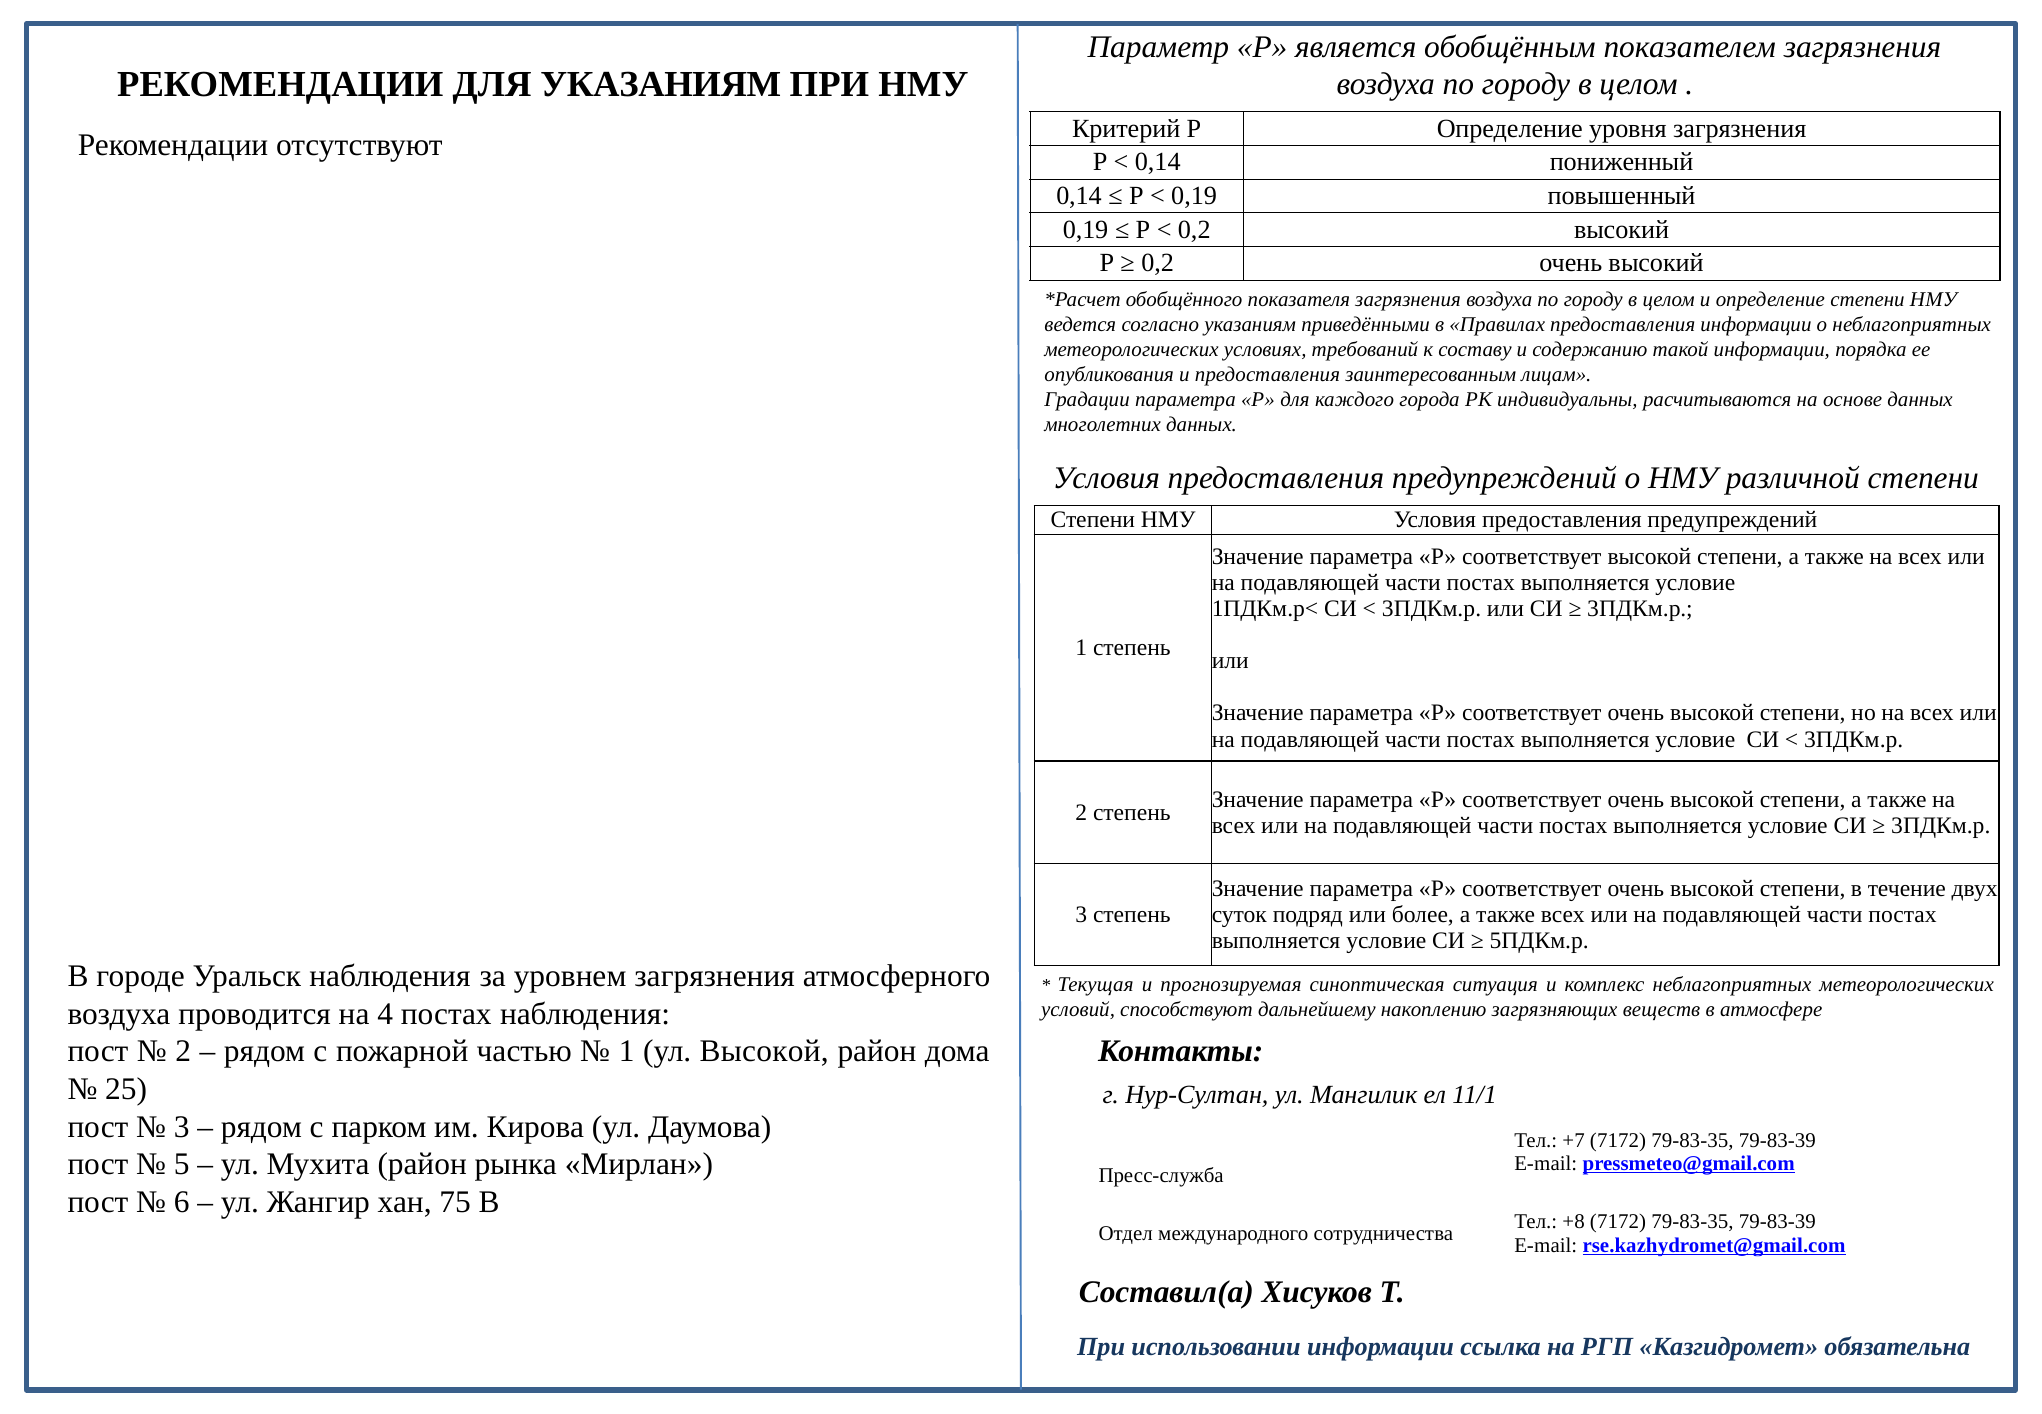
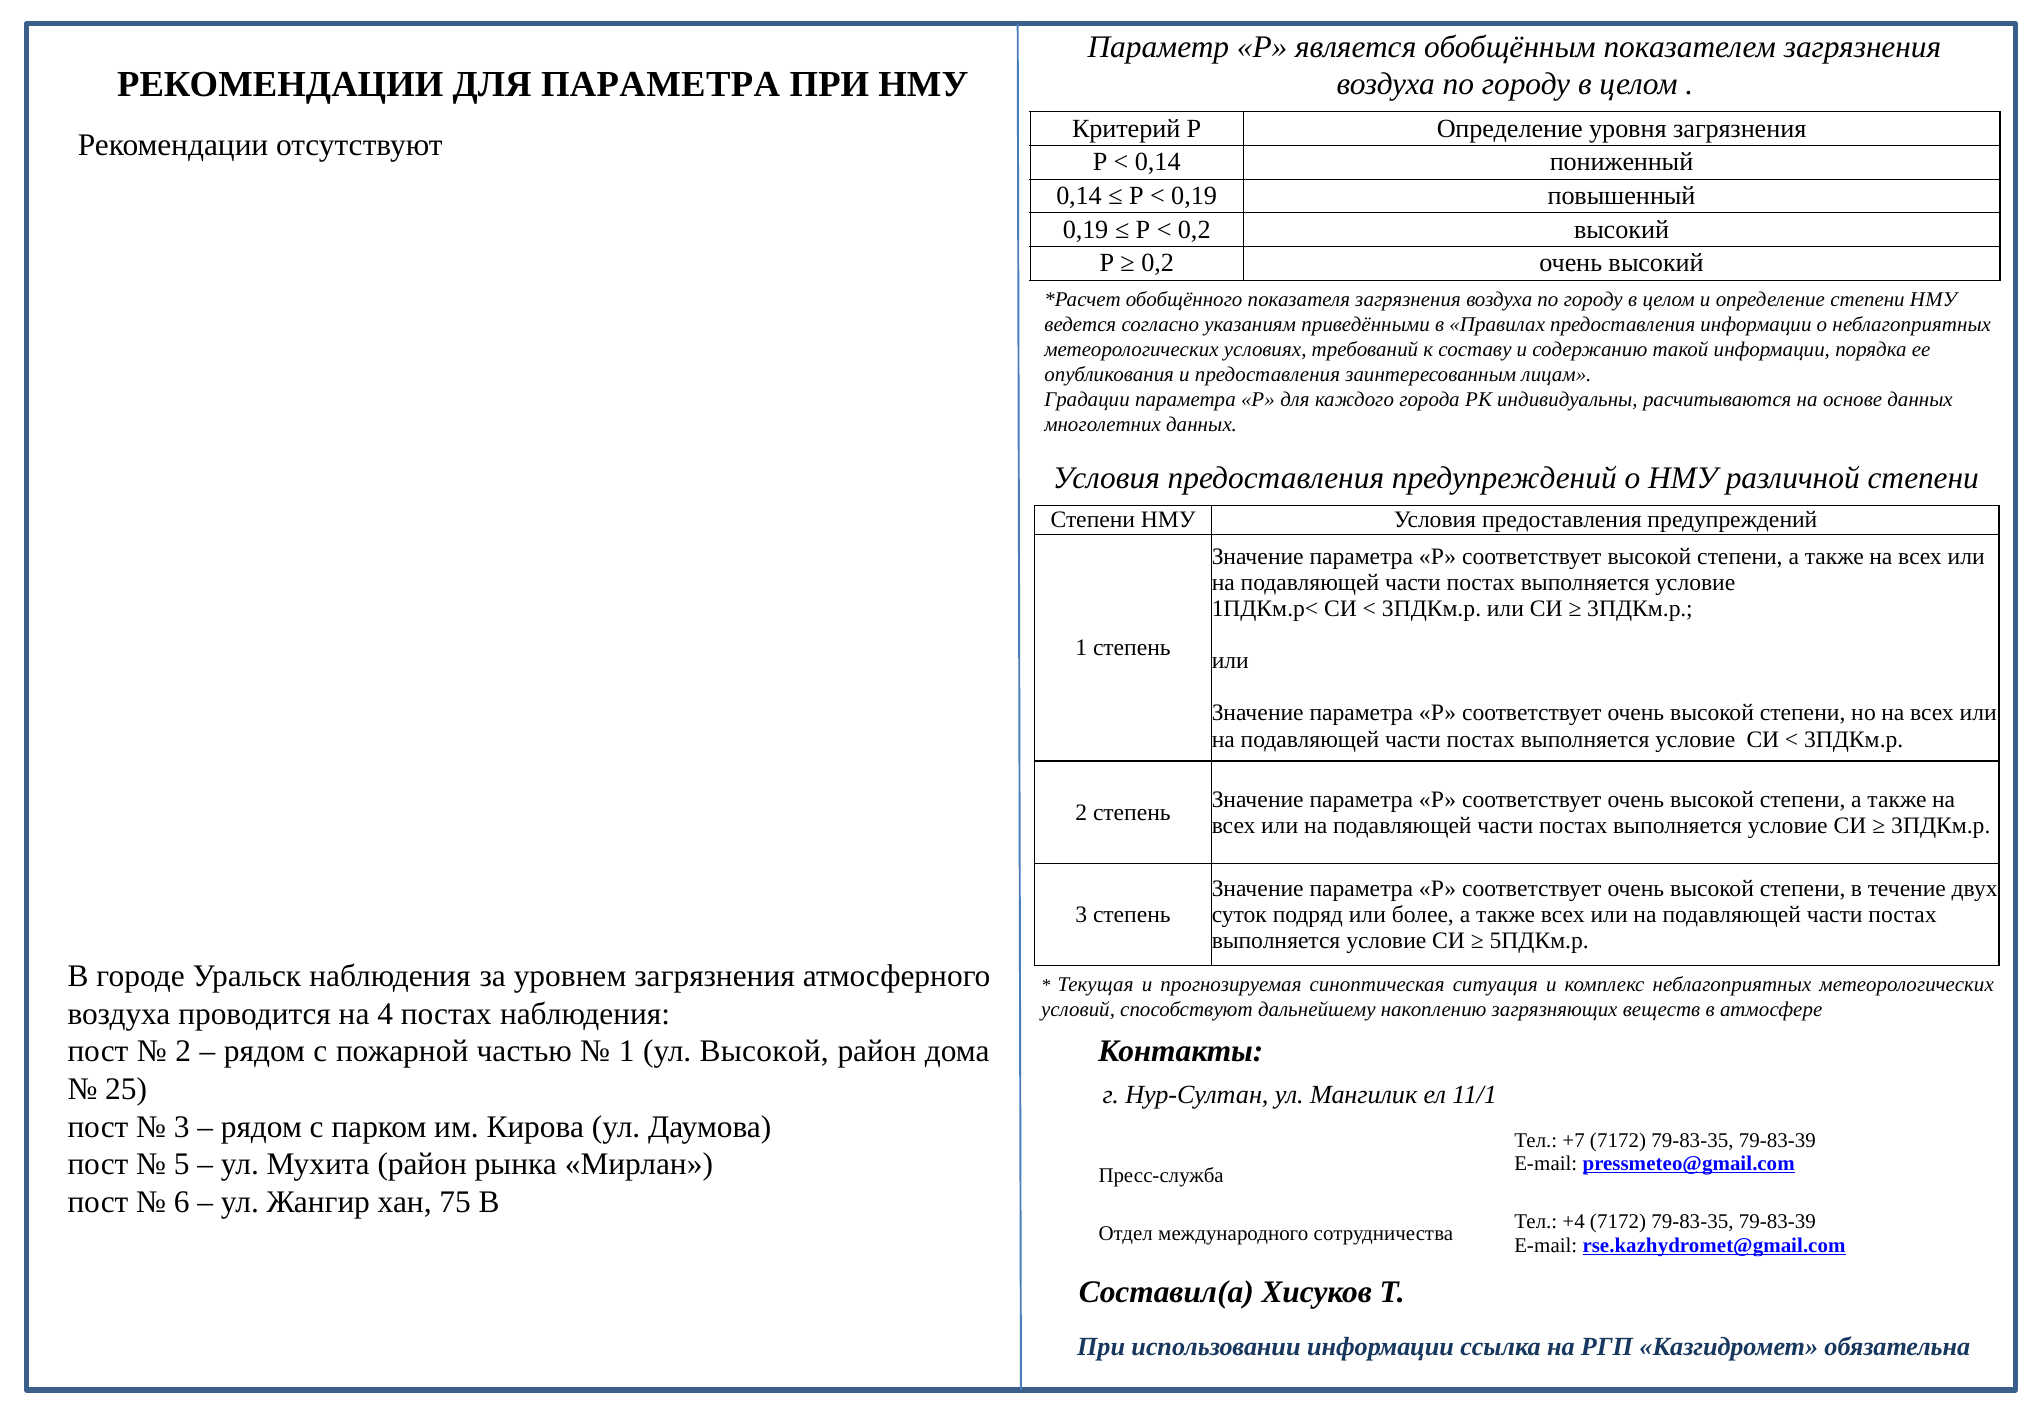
ДЛЯ УКАЗАНИЯМ: УКАЗАНИЯМ -> ПАРАМЕТРА (661, 85)
+8: +8 -> +4 (1574, 1222)
